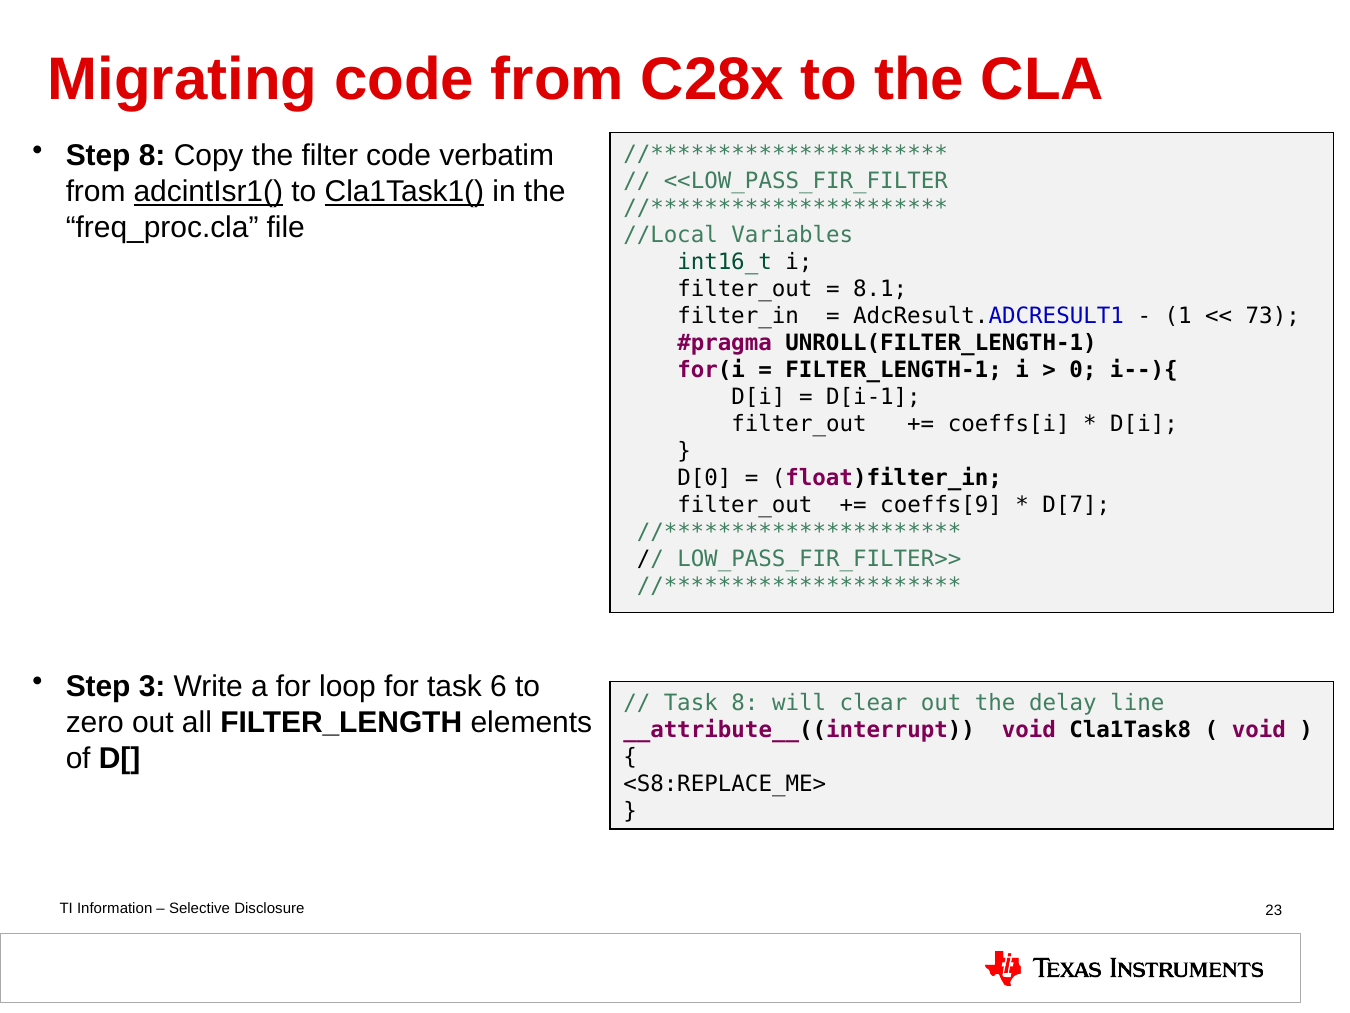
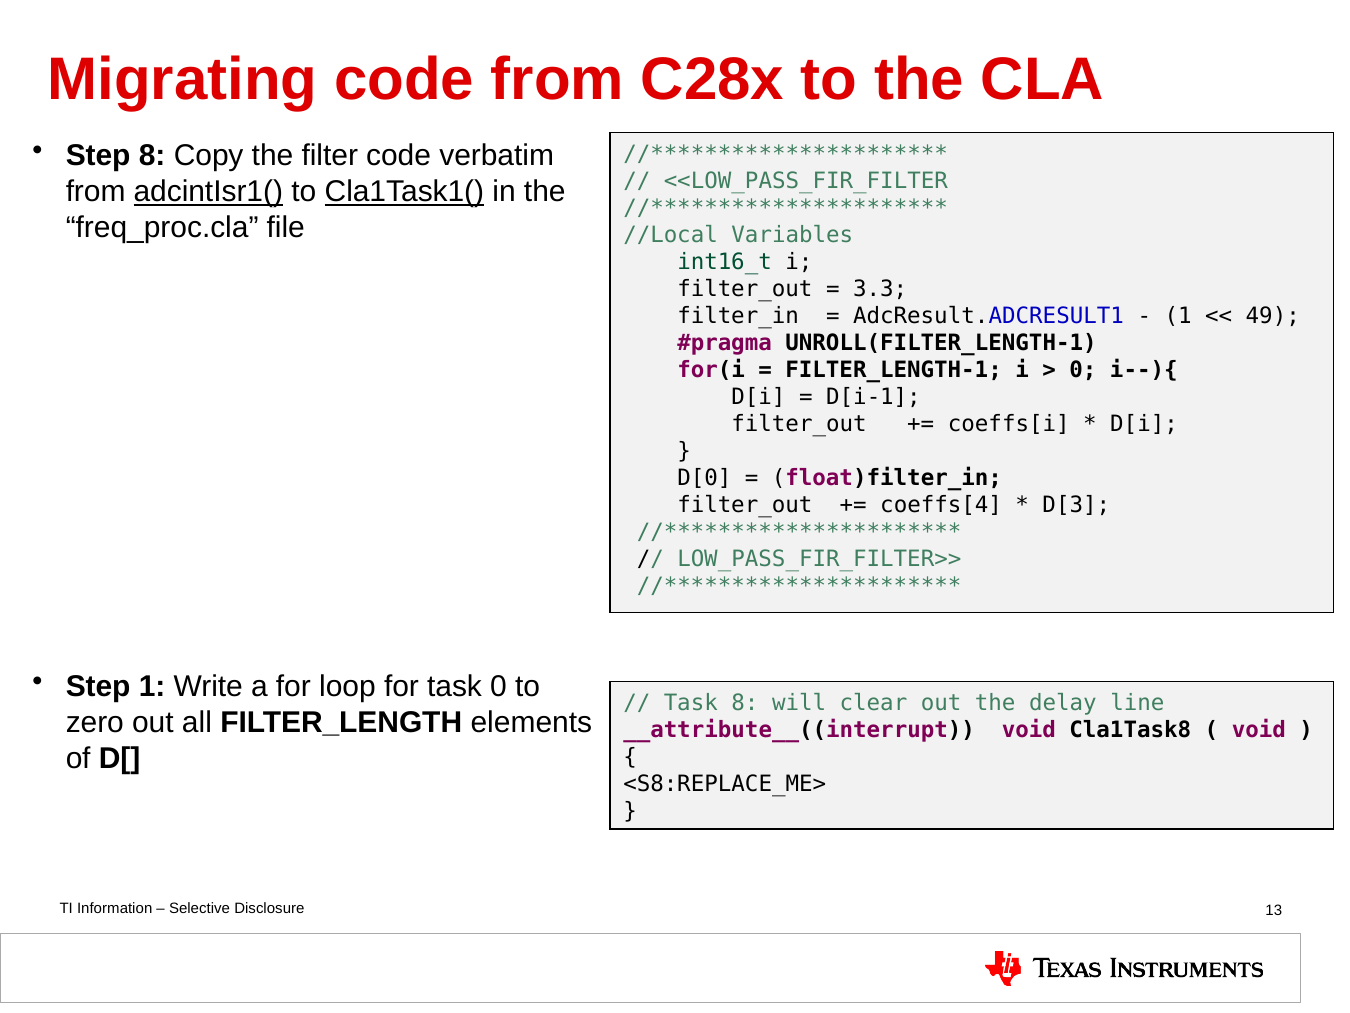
8.1: 8.1 -> 3.3 (880, 289)
73: 73 -> 49 (1273, 316)
coeffs[9: coeffs[9 -> coeffs[4 (941, 505)
D[7: D[7 -> D[3 (1076, 505)
Step 3: 3 -> 1 (152, 687)
task 6: 6 -> 0 (499, 687)
23: 23 -> 13 (1274, 910)
